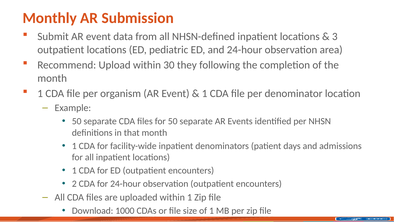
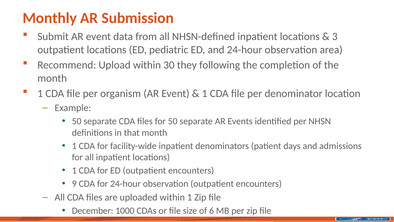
2: 2 -> 9 (74, 183)
Download: Download -> December (93, 210)
of 1: 1 -> 6 (212, 210)
